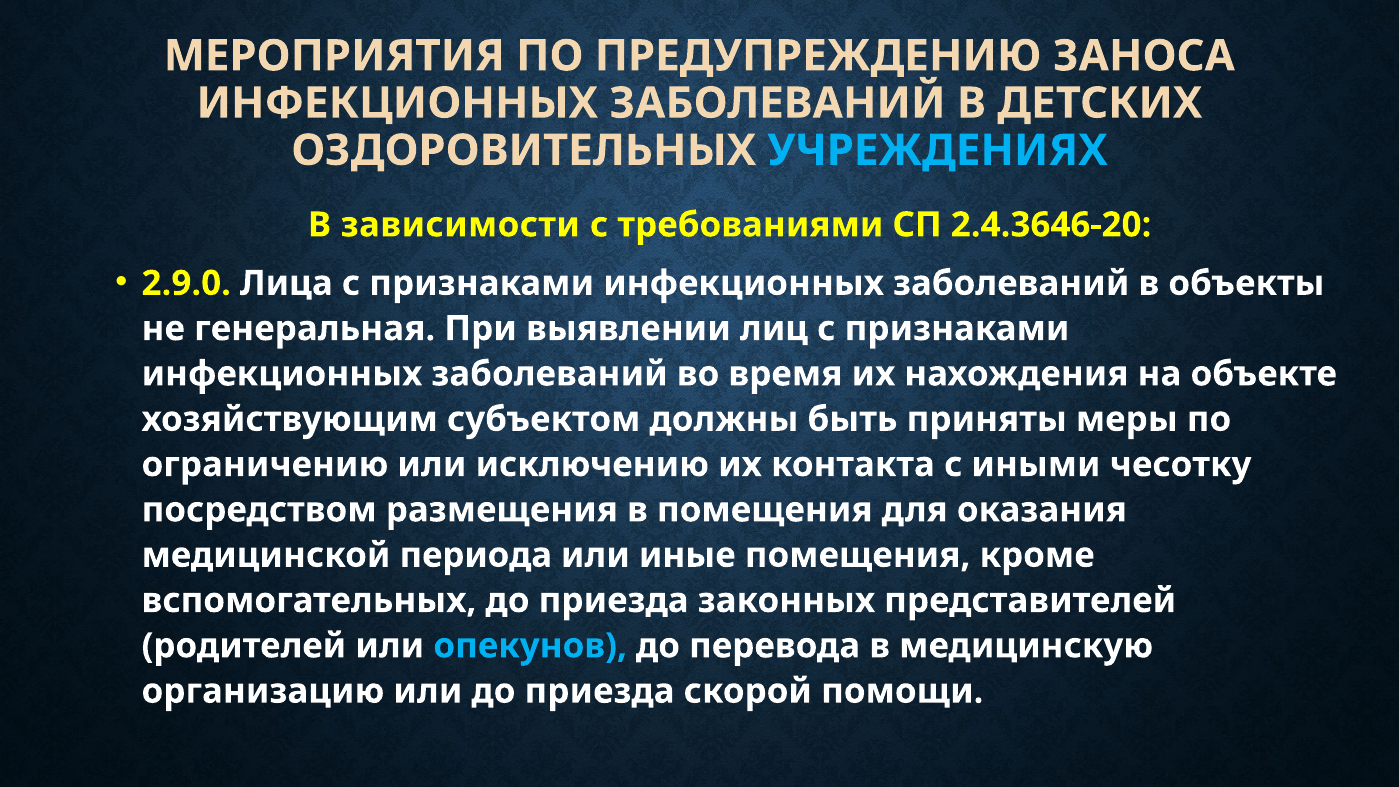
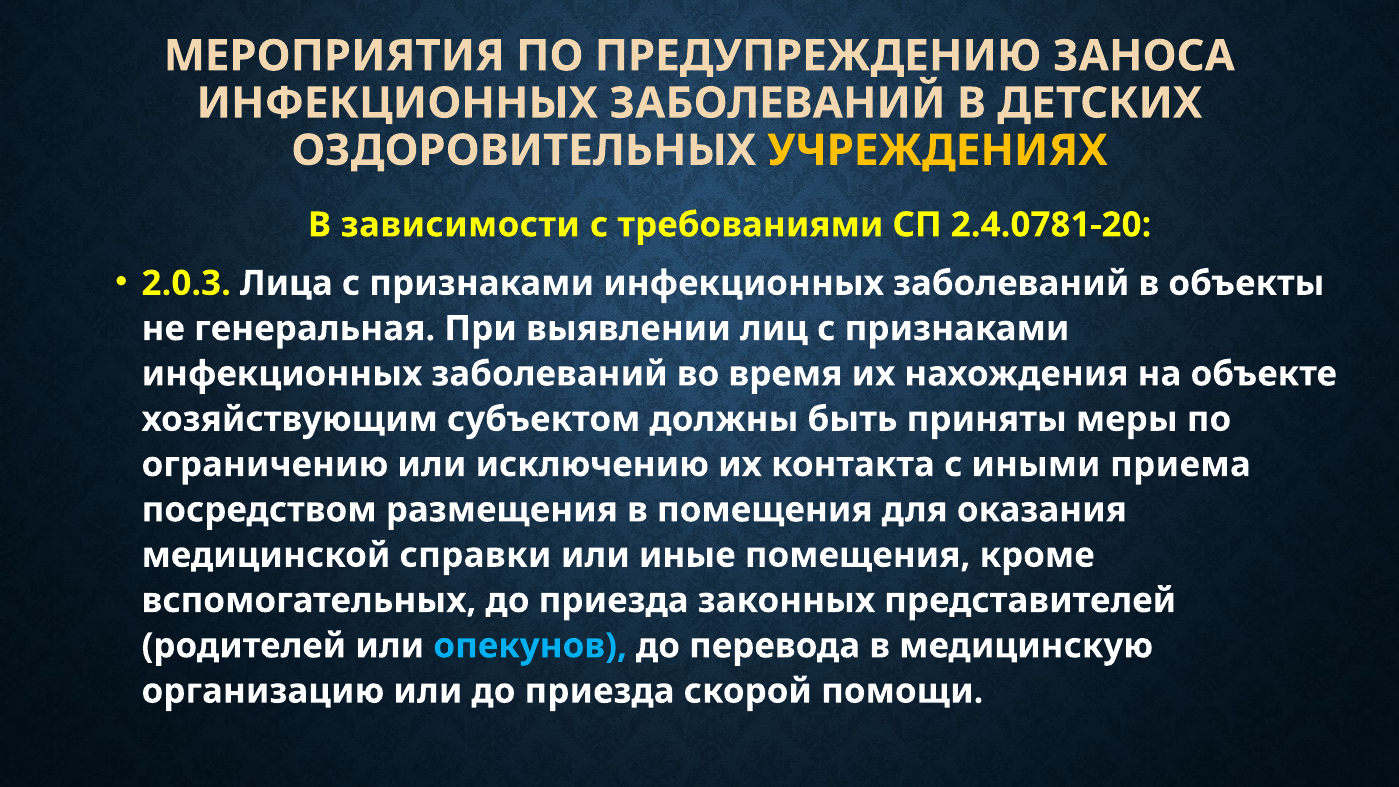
УЧРЕЖДЕНИЯХ colour: light blue -> yellow (937, 150)
2.4.3646-20: 2.4.3646-20 -> 2.4.0781-20 (1051, 225)
2.9.0: 2.9.0 -> 2.0.3 (186, 283)
чесотку: чесотку -> приема (1180, 465)
периода: периода -> справки (475, 555)
